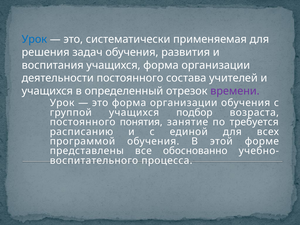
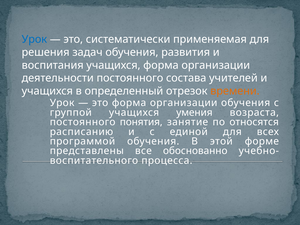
времени colour: purple -> orange (235, 91)
подбор: подбор -> умения (194, 112)
требуется: требуется -> относятся (254, 122)
